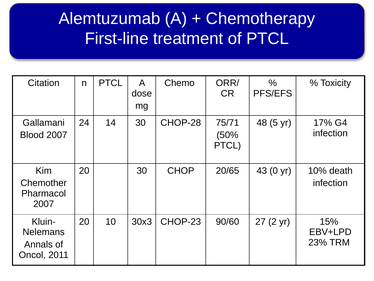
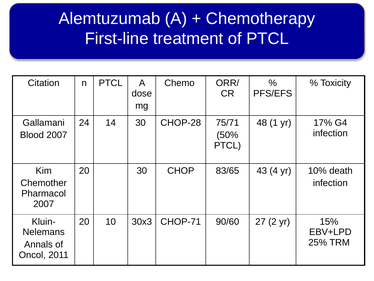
5: 5 -> 1 (274, 122)
20/65: 20/65 -> 83/65 (227, 170)
0: 0 -> 4 (274, 170)
CHOP-23: CHOP-23 -> CHOP-71 (181, 221)
23%: 23% -> 25% (318, 242)
